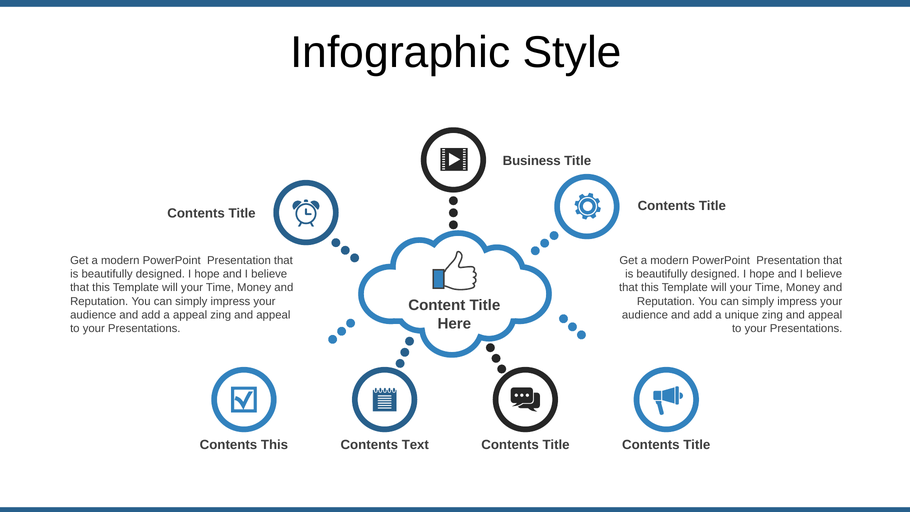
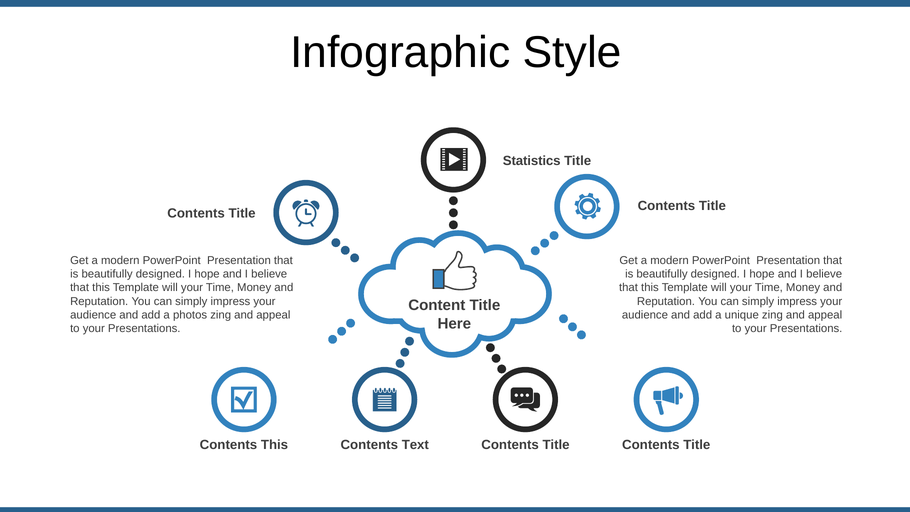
Business: Business -> Statistics (532, 161)
a appeal: appeal -> photos (190, 315)
